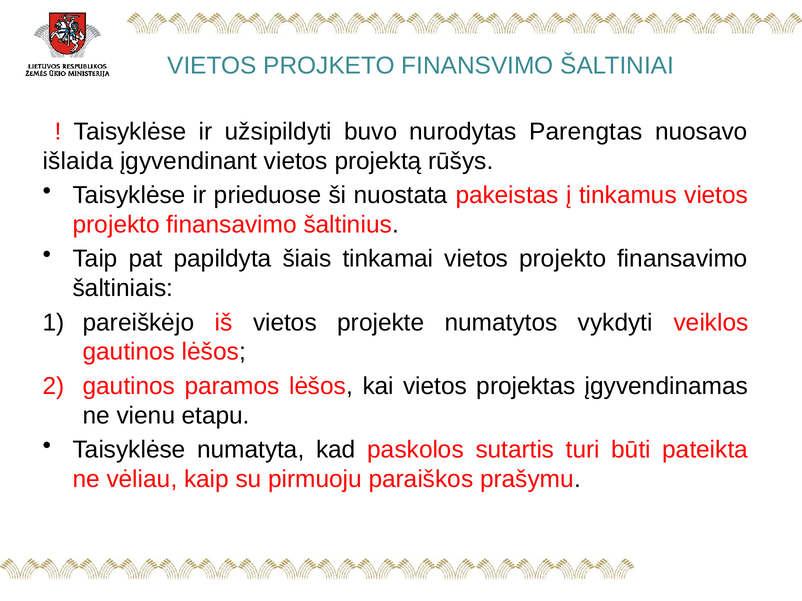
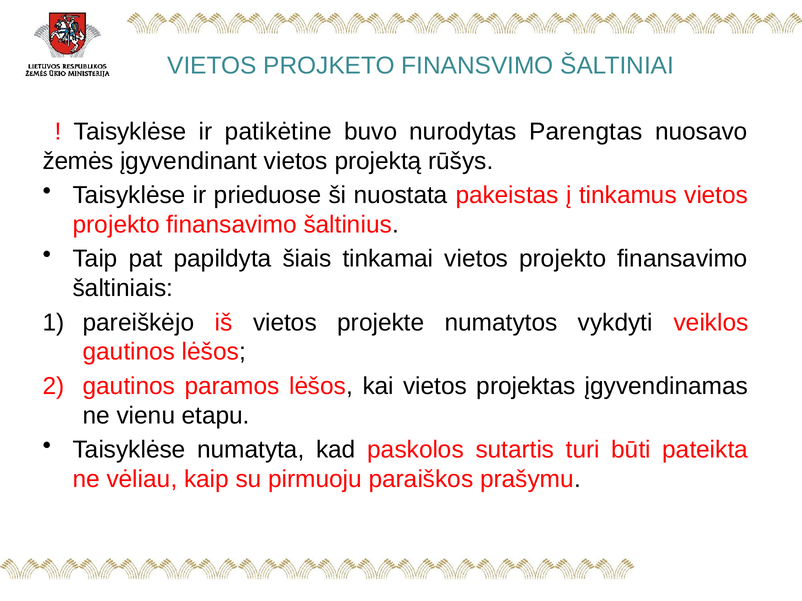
užsipildyti: užsipildyti -> patikėtine (278, 132)
išlaida: išlaida -> žemės (78, 161)
